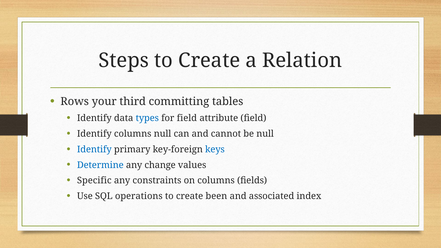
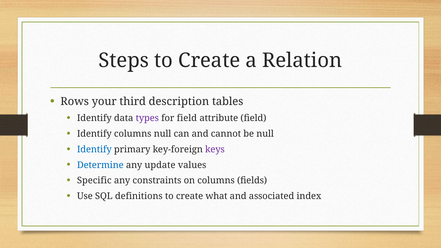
committing: committing -> description (179, 102)
types colour: blue -> purple (147, 118)
keys colour: blue -> purple (215, 149)
change: change -> update (160, 165)
operations: operations -> definitions (139, 196)
been: been -> what (216, 196)
